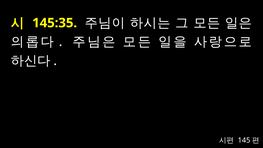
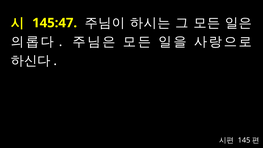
145:35: 145:35 -> 145:47 (55, 23)
